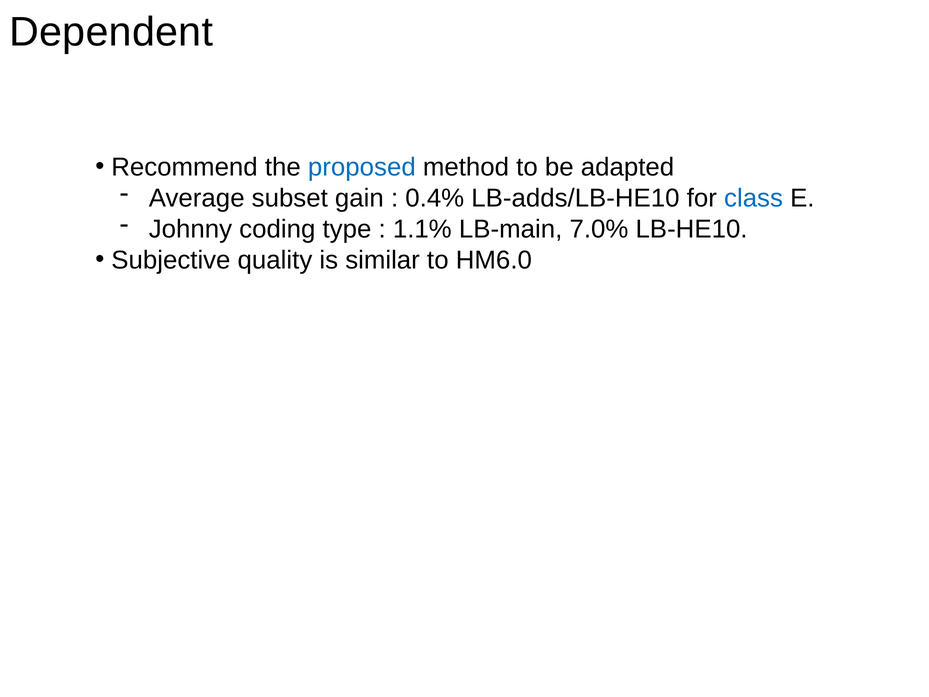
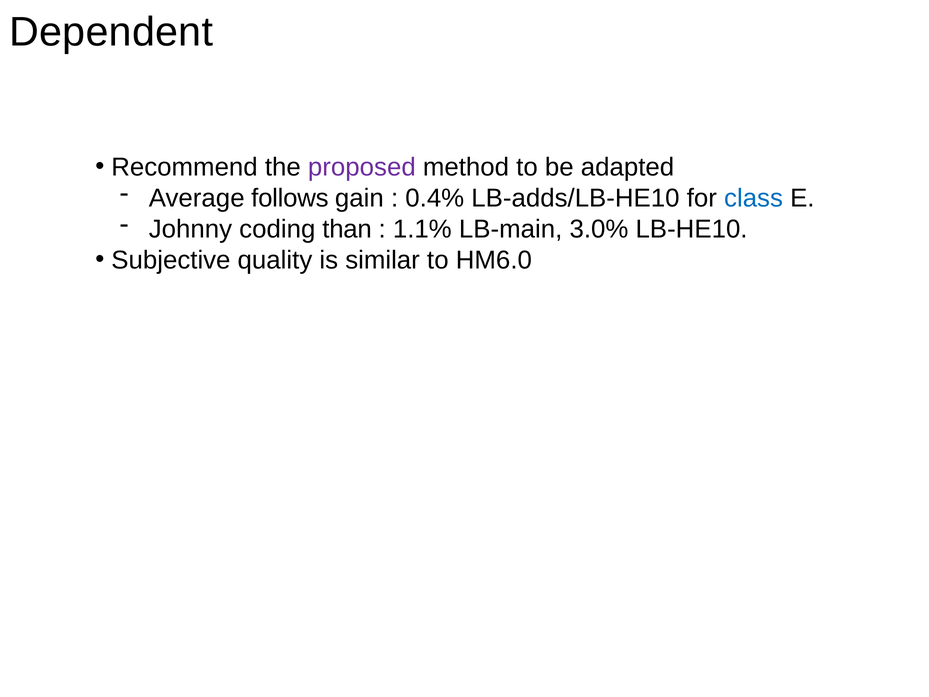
proposed colour: blue -> purple (362, 167)
subset: subset -> follows (290, 198)
type: type -> than (347, 229)
7.0%: 7.0% -> 3.0% (599, 229)
